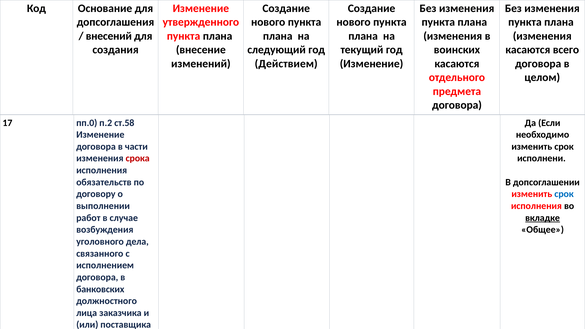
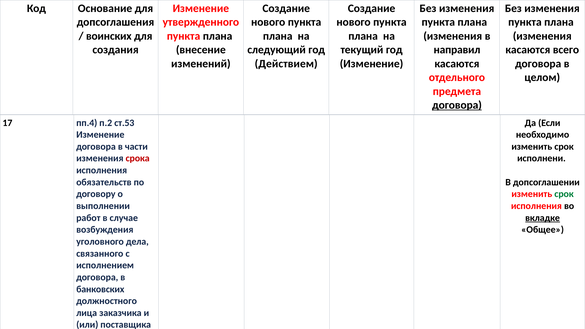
внесений: внесений -> воинских (109, 36)
воинских: воинских -> направил (457, 50)
договора underline: none -> present (457, 105)
пп.0: пп.0 -> пп.4 (87, 123)
ст.58: ст.58 -> ст.53 (124, 123)
срок colour: blue -> green (564, 194)
